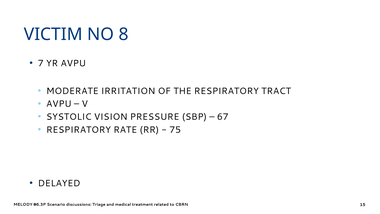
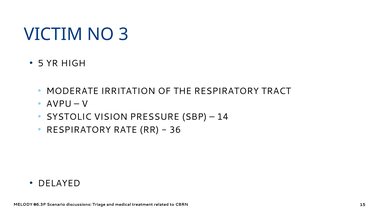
8: 8 -> 3 (124, 34)
7: 7 -> 5 (41, 63)
YR AVPU: AVPU -> HIGH (73, 63)
67: 67 -> 14 (223, 117)
75: 75 -> 36 (175, 130)
